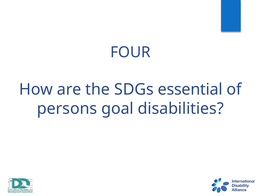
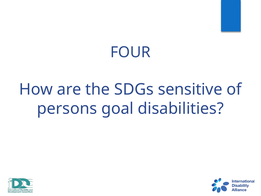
essential: essential -> sensitive (190, 89)
